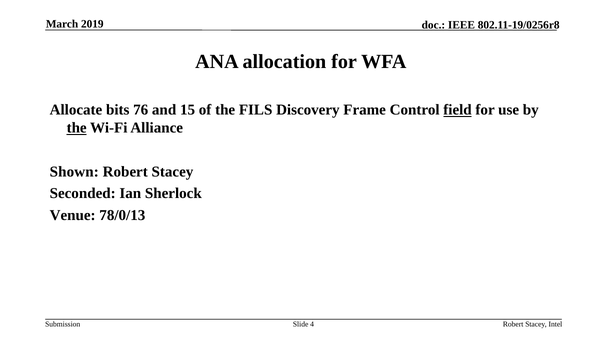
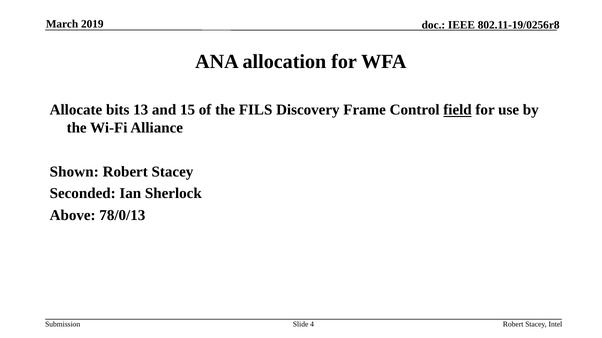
76: 76 -> 13 (141, 110)
the underline: present -> none (77, 128)
Venue: Venue -> Above (73, 216)
